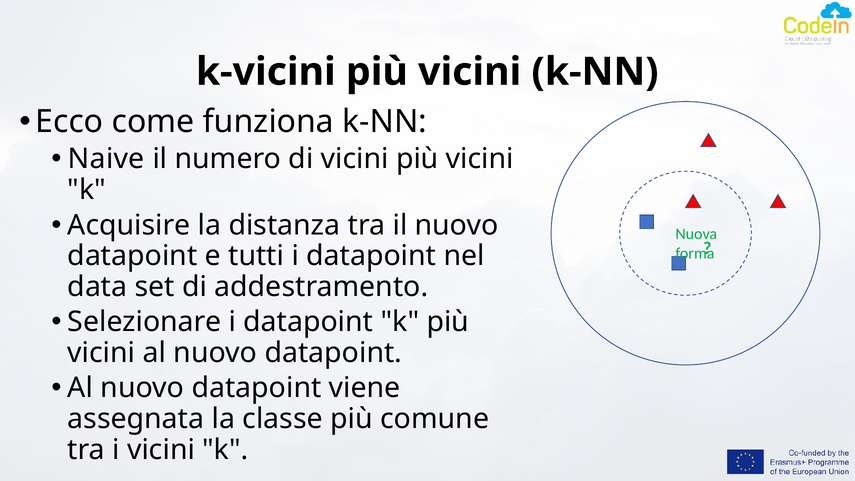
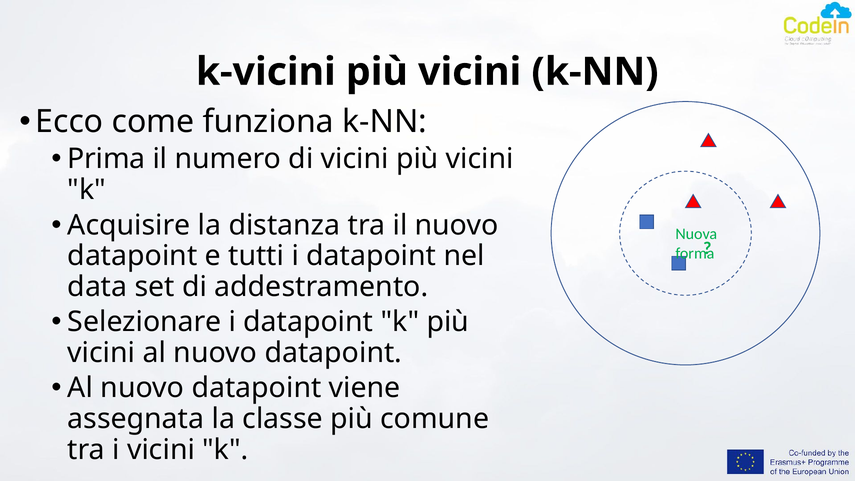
Naive: Naive -> Prima (106, 159)
